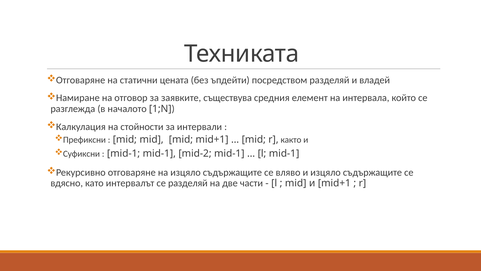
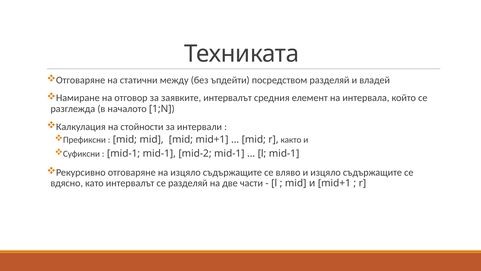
цената: цената -> между (174, 80)
заявките съществува: съществува -> интервалът (228, 98)
